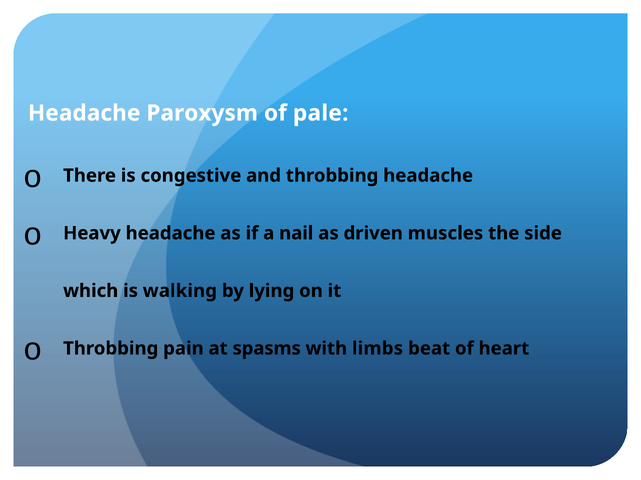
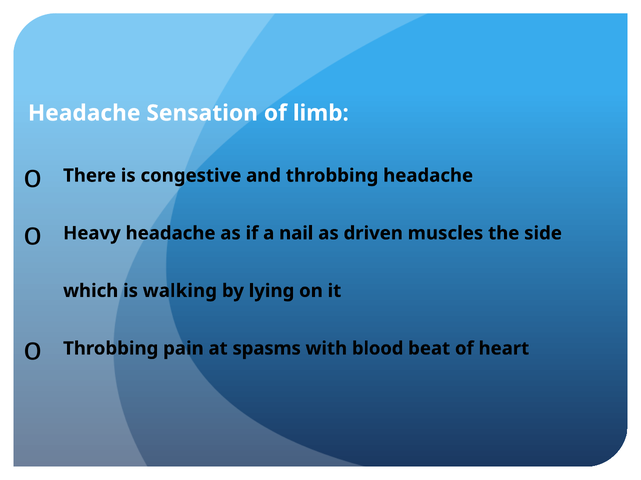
Paroxysm: Paroxysm -> Sensation (202, 113)
pale: pale -> limb (321, 113)
limbs: limbs -> blood (378, 349)
